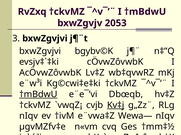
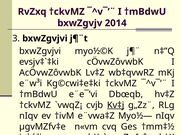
2053: 2053 -> 2014 (116, 23)
bgybv©K: bgybv©K -> myo½©K (94, 51)
†mBdwU underline: present -> none (38, 95)
Wewa—: Wewa— -> Myo½— (135, 116)
